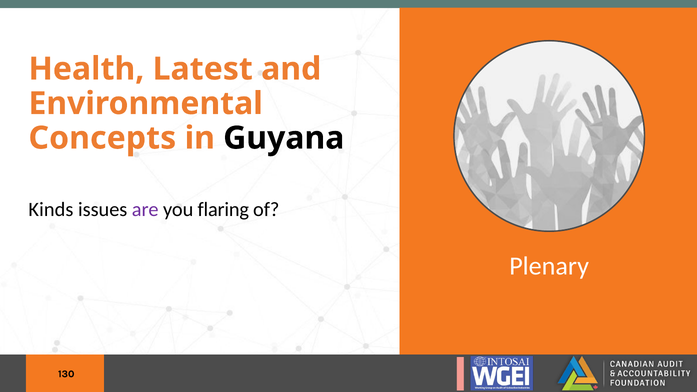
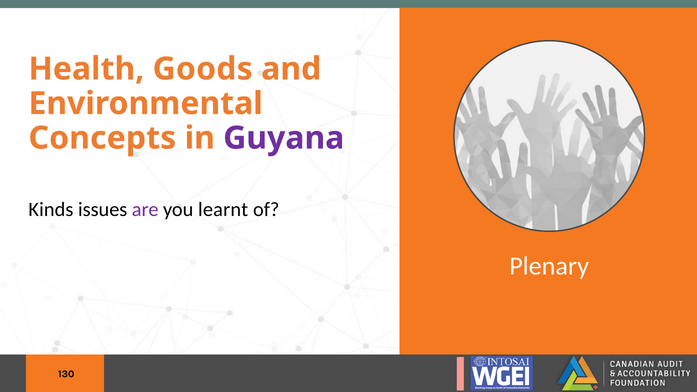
Latest: Latest -> Goods (203, 69)
Guyana colour: black -> purple (284, 138)
flaring: flaring -> learnt (223, 210)
